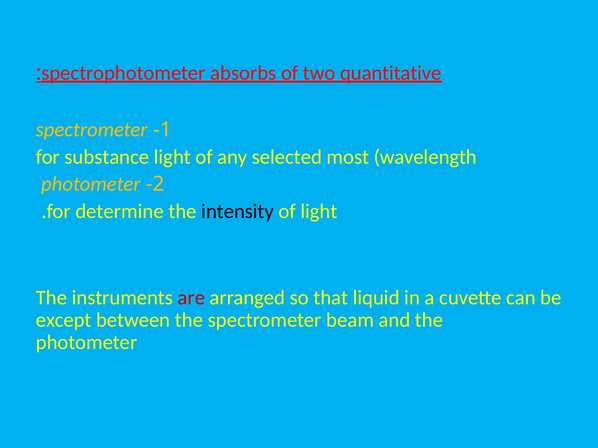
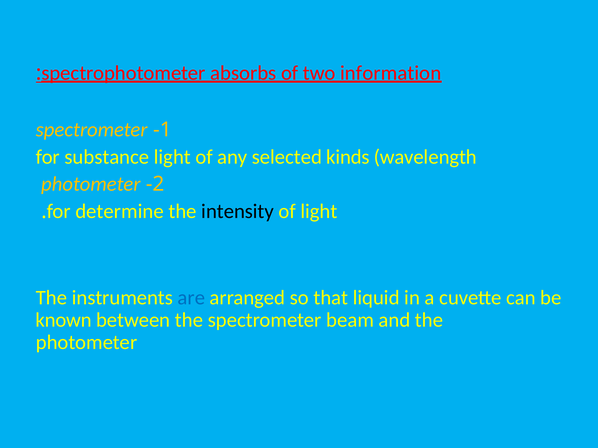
quantitative: quantitative -> information (391, 73)
most: most -> kinds (348, 157)
are colour: red -> blue (191, 298)
except: except -> known (64, 320)
